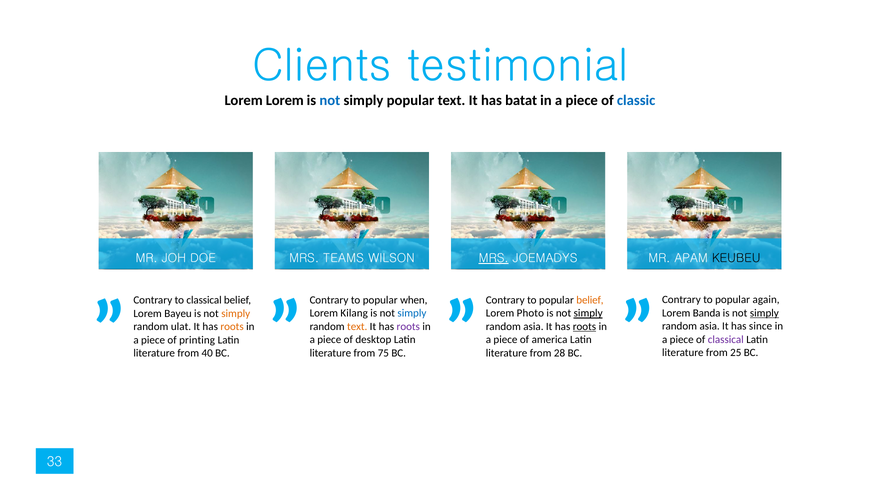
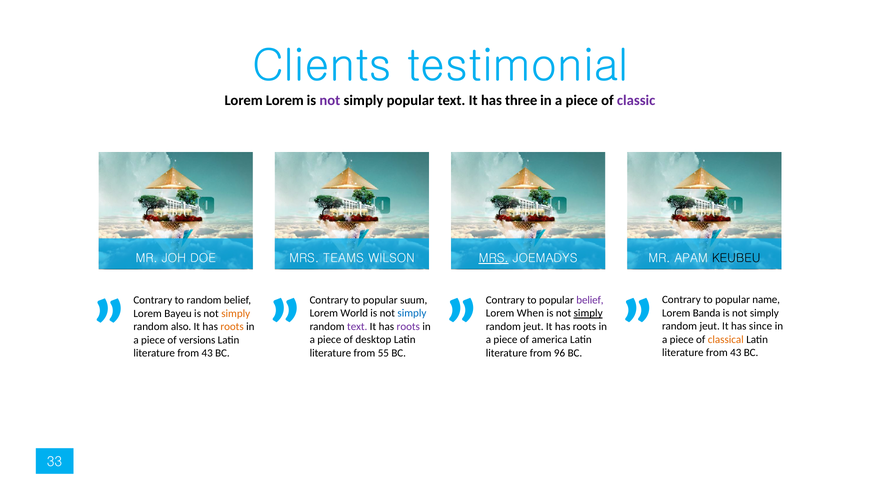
not colour: blue -> purple (330, 100)
batat: batat -> three (521, 100)
classic colour: blue -> purple (636, 100)
to classical: classical -> random (204, 301)
simply underline: present -> none (764, 313)
Photo: Photo -> When (530, 314)
Kilang: Kilang -> World (354, 314)
asia: asia -> jeut (710, 327)
asia: asia -> jeut (533, 327)
roots underline: present -> none (584, 327)
text colour: orange -> purple (357, 327)
ulat: ulat -> also (181, 327)
classical colour: purple -> orange (726, 340)
printing: printing -> versions (197, 340)
25: 25 -> 43 (736, 353)
28: 28 -> 96 (560, 353)
again: again -> name (766, 300)
75: 75 -> 55 (383, 353)
belief colour: orange -> purple (590, 300)
40: 40 -> 43 (207, 354)
when: when -> suum (414, 300)
